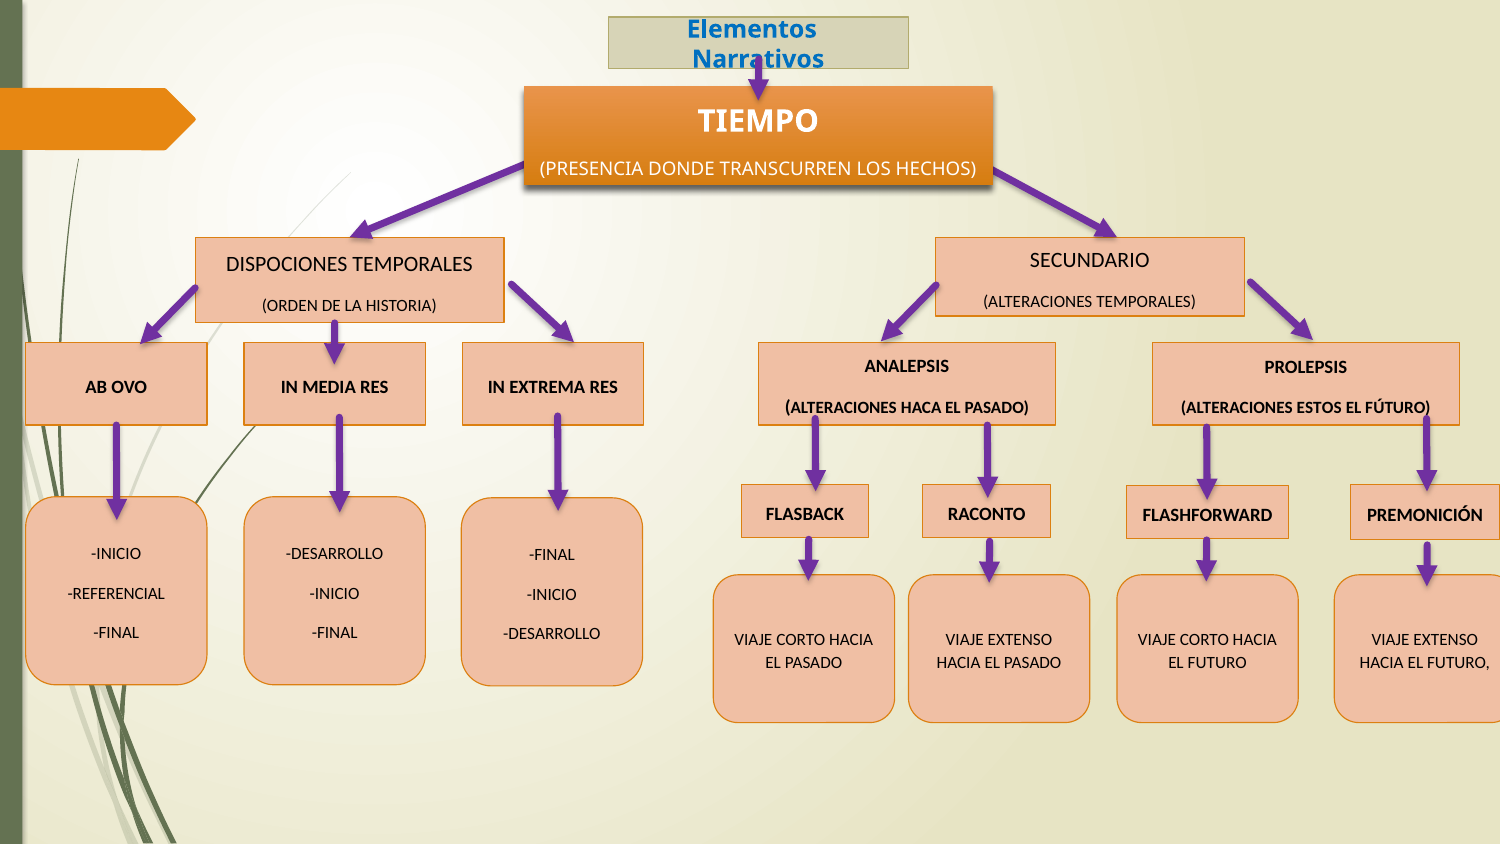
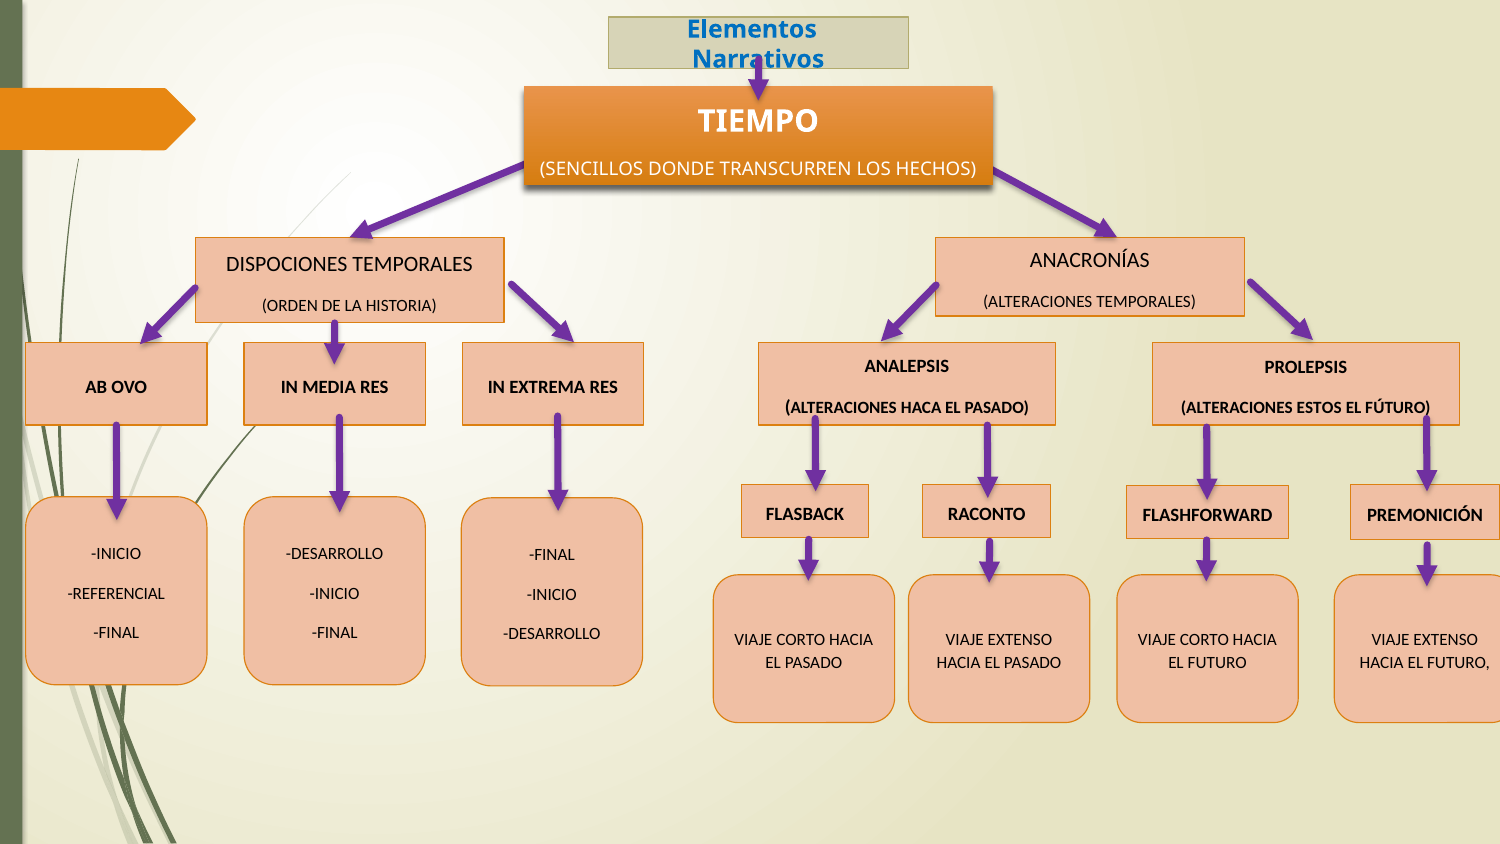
PRESENCIA: PRESENCIA -> SENCILLOS (592, 169)
SECUNDARIO: SECUNDARIO -> ANACRONÍAS (1090, 260)
